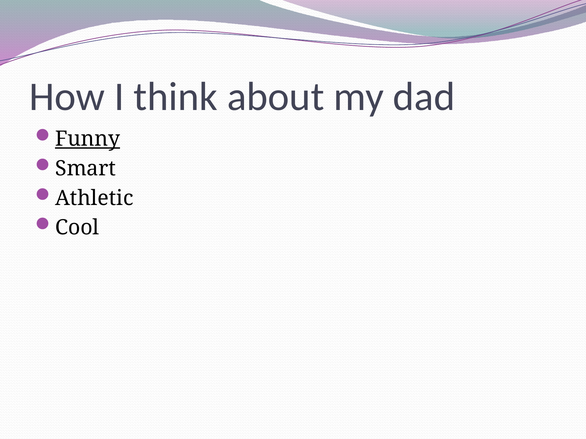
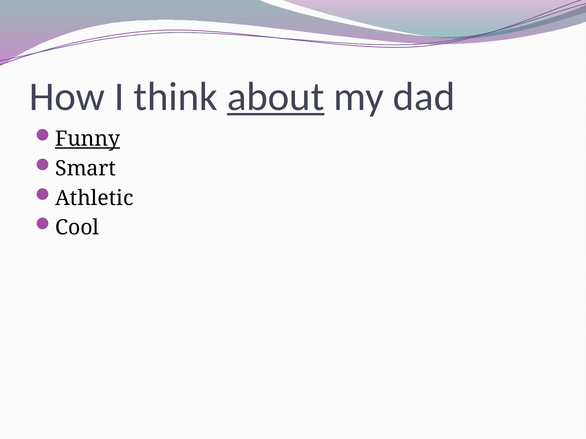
about underline: none -> present (276, 97)
